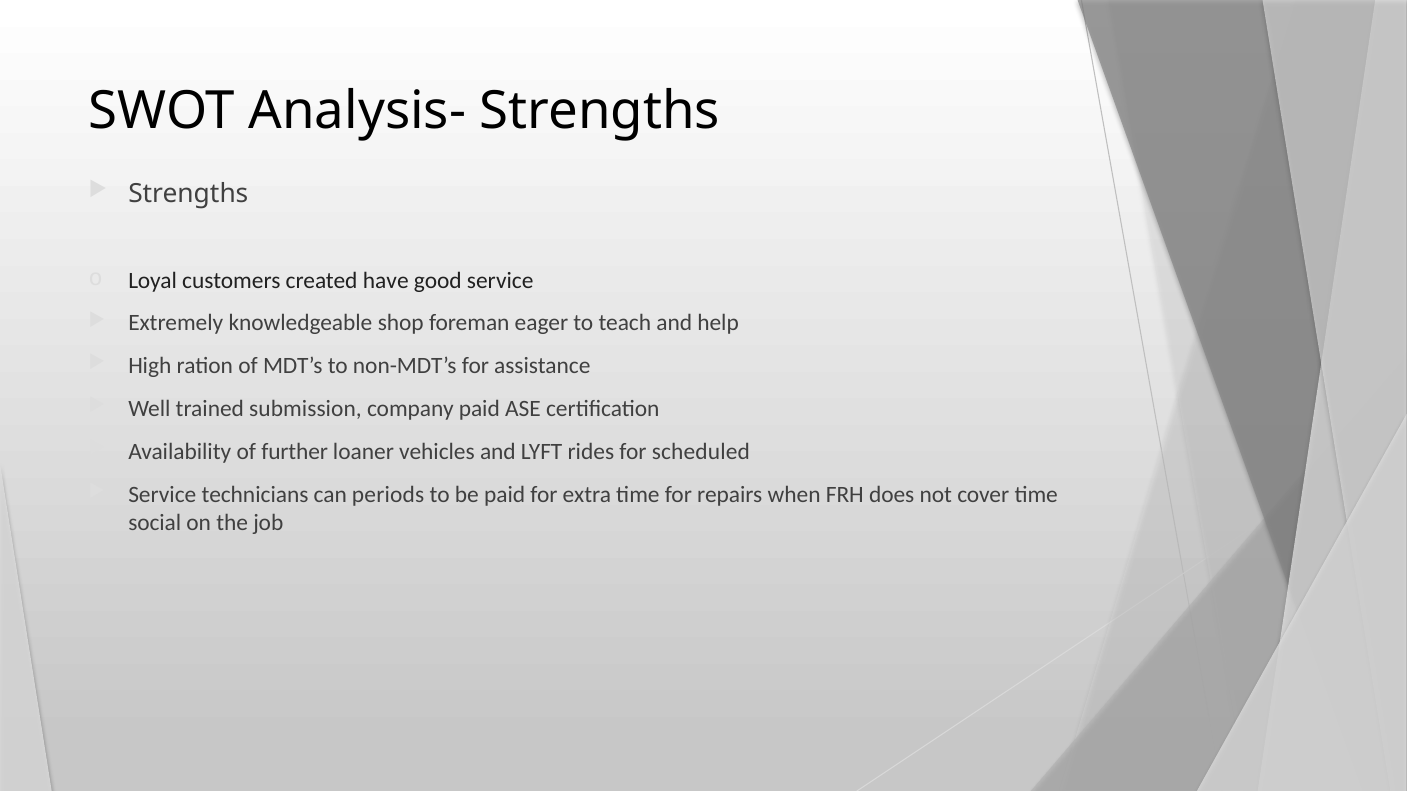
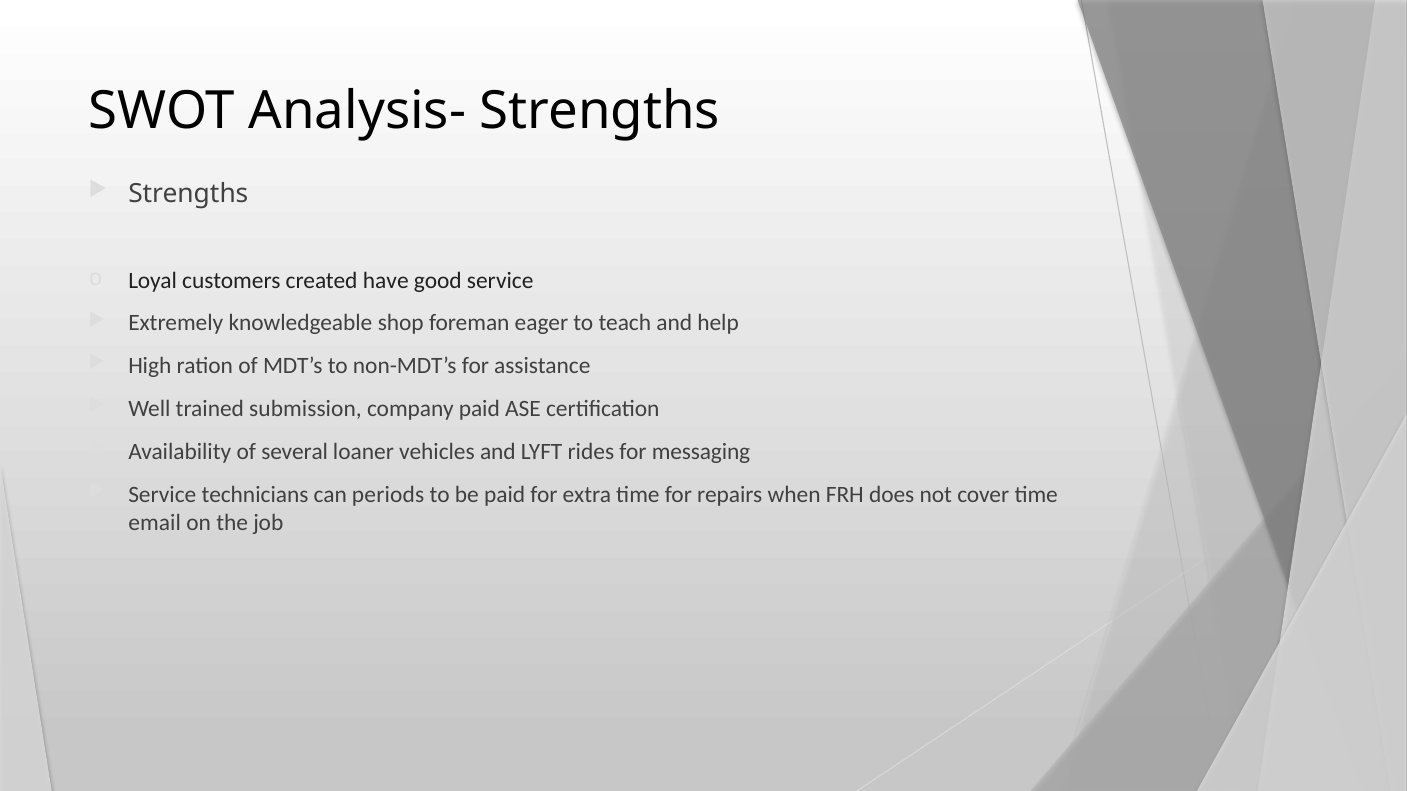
further: further -> several (295, 452)
scheduled: scheduled -> messaging (701, 452)
social: social -> email (155, 523)
